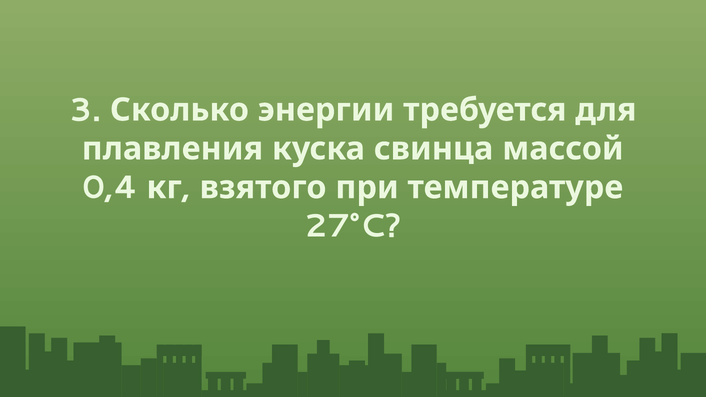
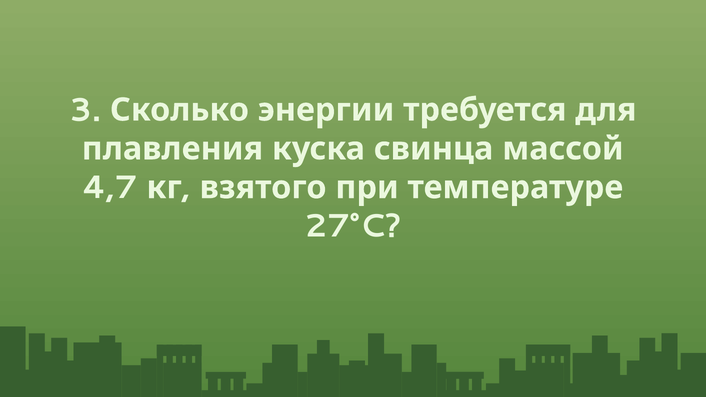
0,4: 0,4 -> 4,7 (110, 188)
